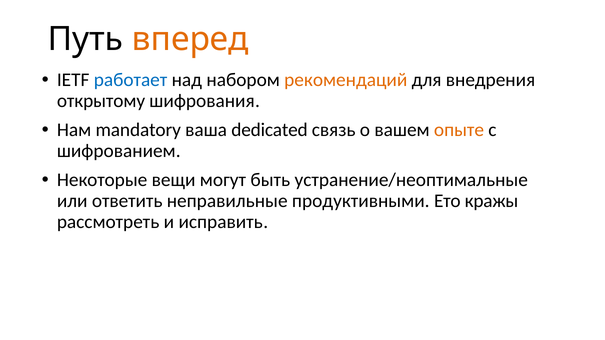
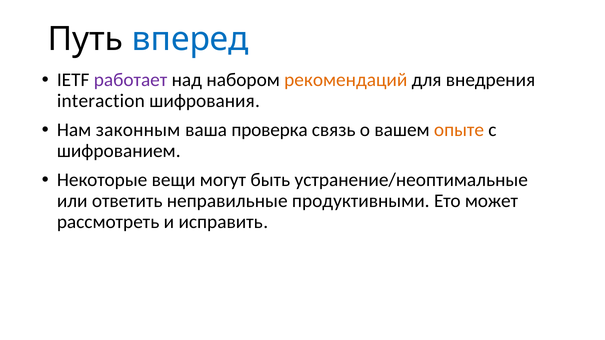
вперед colour: orange -> blue (190, 39)
работает colour: blue -> purple (131, 80)
открытому: открытому -> interaction (101, 101)
mandatory: mandatory -> законным (138, 130)
dedicated: dedicated -> проверка (270, 130)
кражы: кражы -> может (491, 201)
